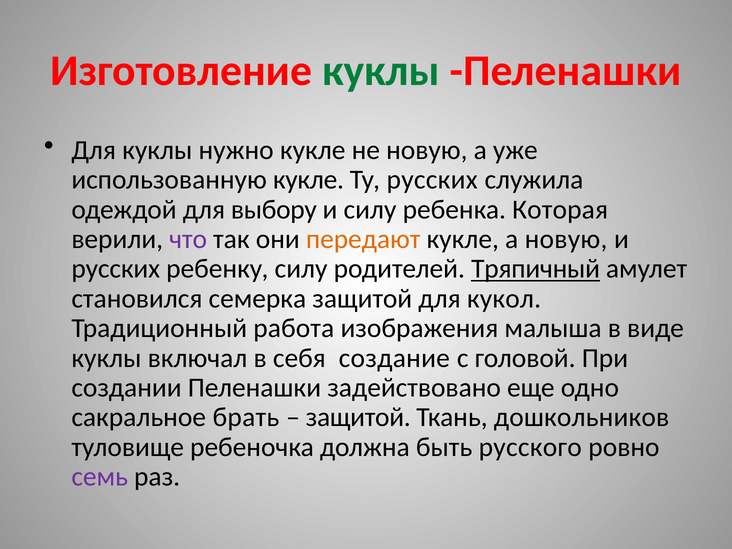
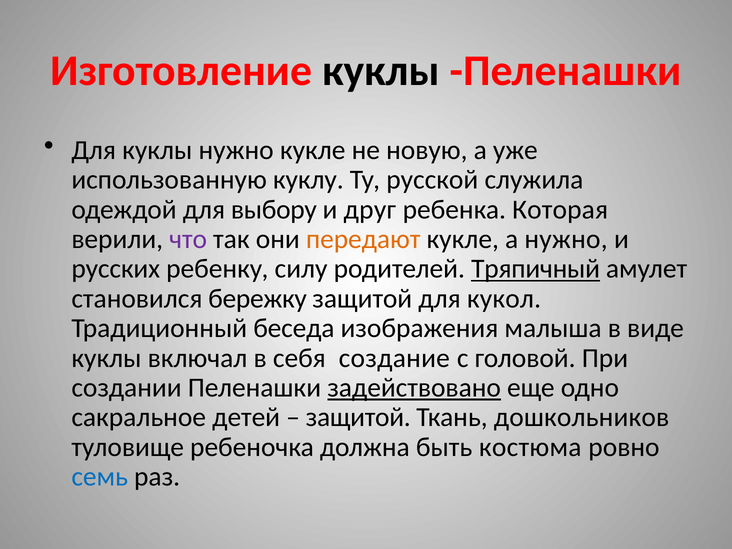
куклы colour: green -> black (381, 71)
использованную кукле: кукле -> куклу (308, 180)
Ту русских: русских -> русской (432, 180)
и силу: силу -> друг (370, 210)
а новую: новую -> нужно (566, 239)
семерка: семерка -> бережку (258, 299)
работа: работа -> беседа (294, 328)
задействовано underline: none -> present (414, 388)
брать: брать -> детей (246, 417)
русского: русского -> костюма (530, 447)
семь colour: purple -> blue (100, 477)
